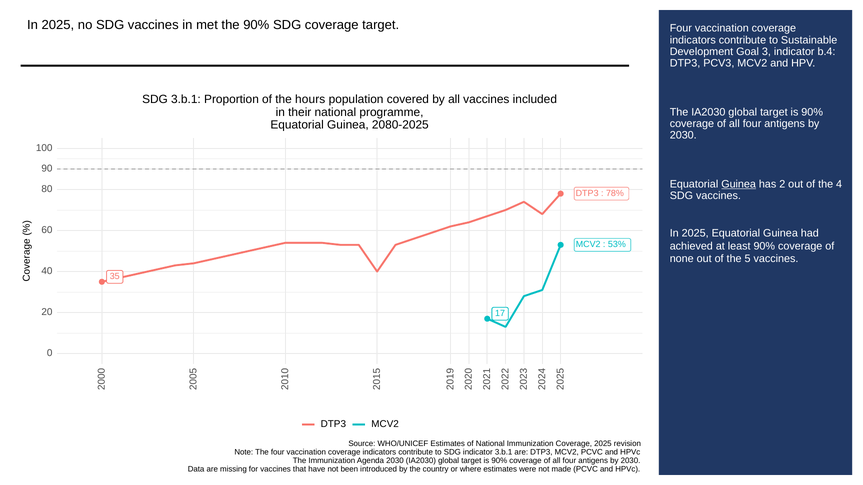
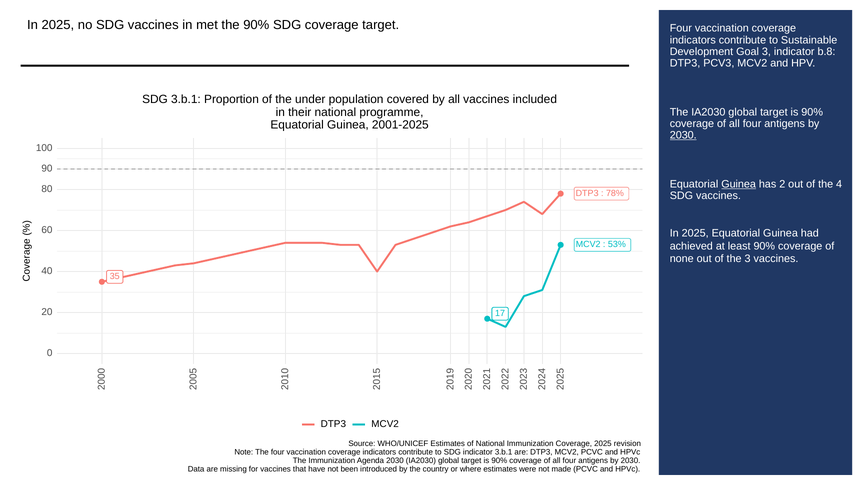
b.4: b.4 -> b.8 (826, 52)
hours: hours -> under (310, 99)
2080-2025: 2080-2025 -> 2001-2025 (400, 125)
2030 underline: none -> present (683, 135)
the 5: 5 -> 3 (748, 259)
